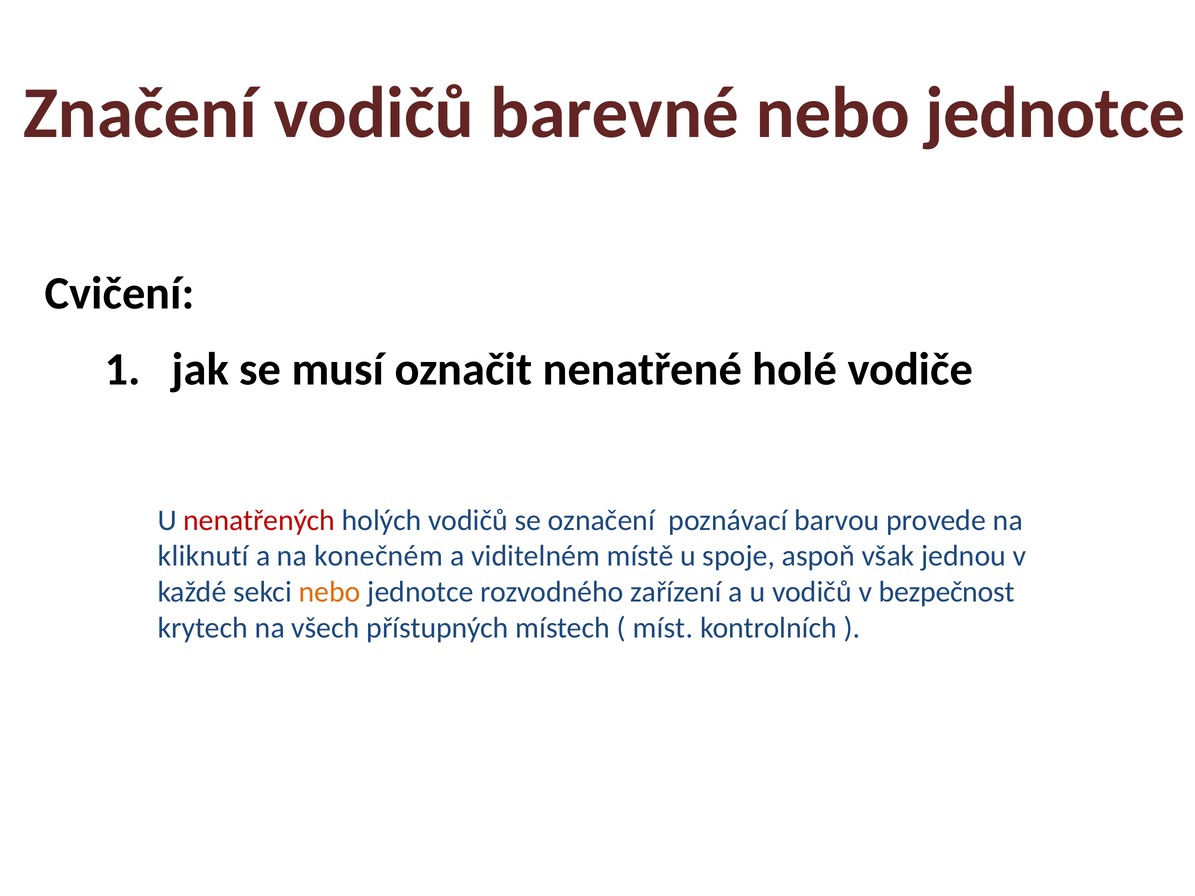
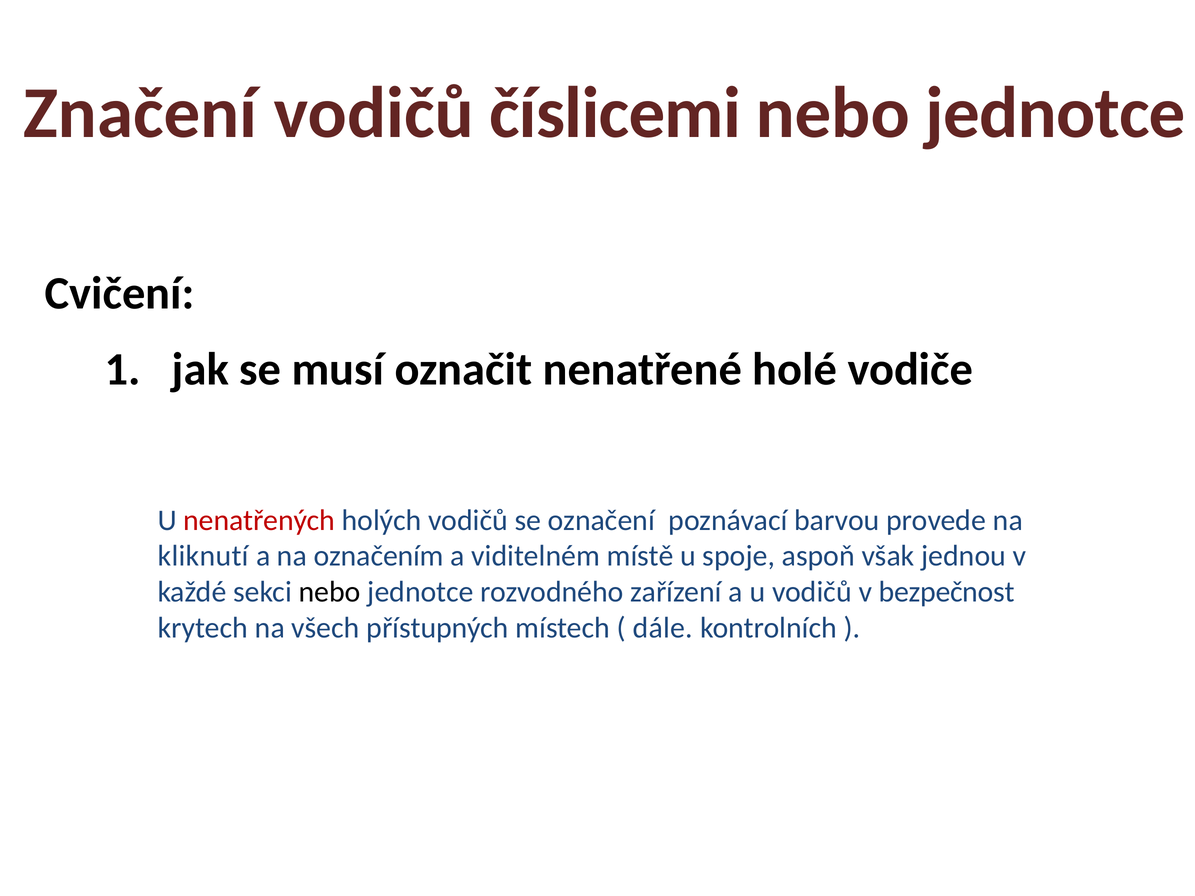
barevné: barevné -> číslicemi (615, 113)
konečném: konečném -> označením (379, 556)
nebo colour: orange -> black (330, 592)
míst: míst -> dále (663, 628)
